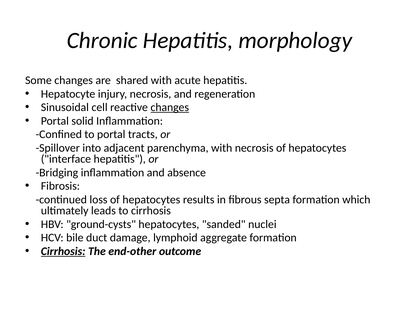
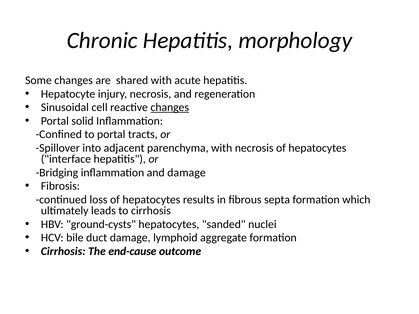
and absence: absence -> damage (187, 173)
Cirrhosis underline: present -> none (63, 251)
end-other: end-other -> end-cause (132, 251)
